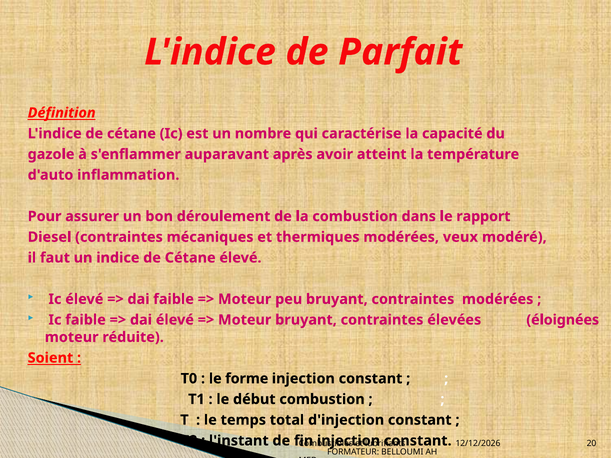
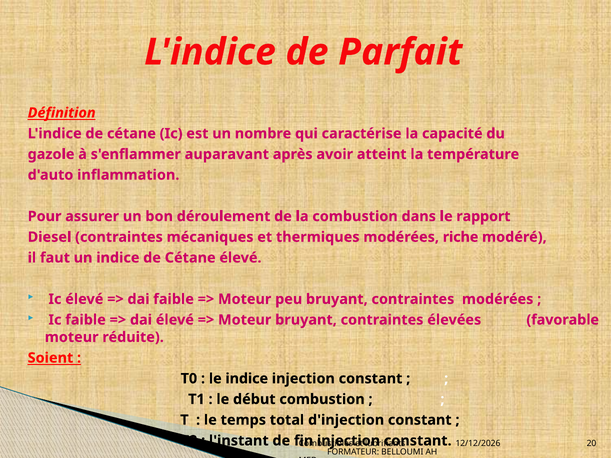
veux: veux -> riche (461, 237)
éloignées: éloignées -> favorable (563, 320)
le forme: forme -> indice (247, 379)
